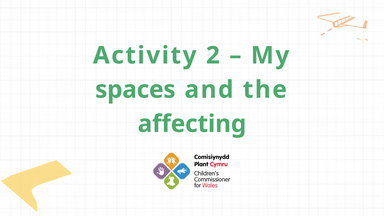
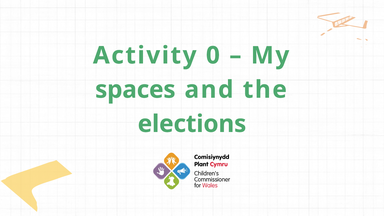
2: 2 -> 0 (213, 55)
affecting: affecting -> elections (192, 124)
